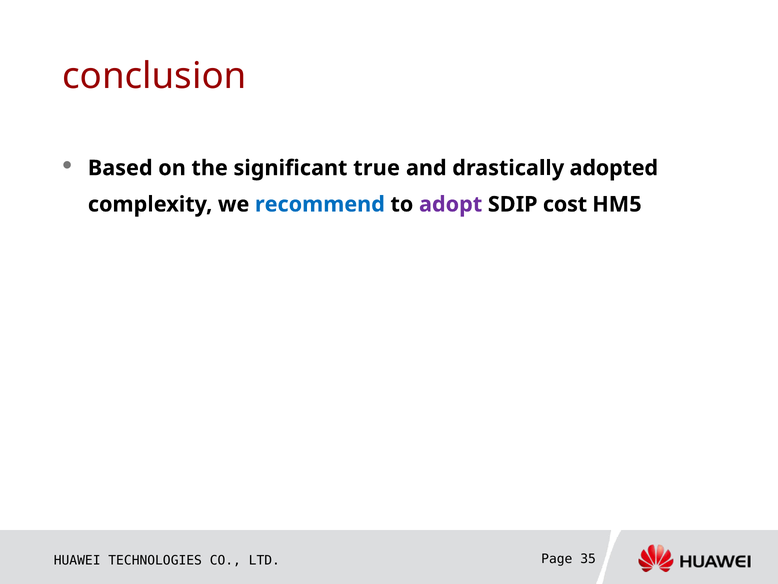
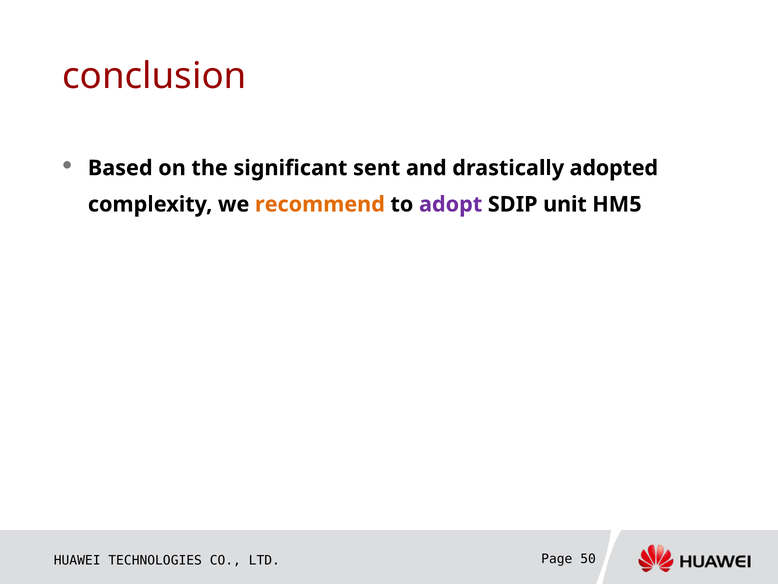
true: true -> sent (377, 168)
recommend colour: blue -> orange (320, 204)
cost: cost -> unit (565, 204)
35: 35 -> 50 (588, 558)
